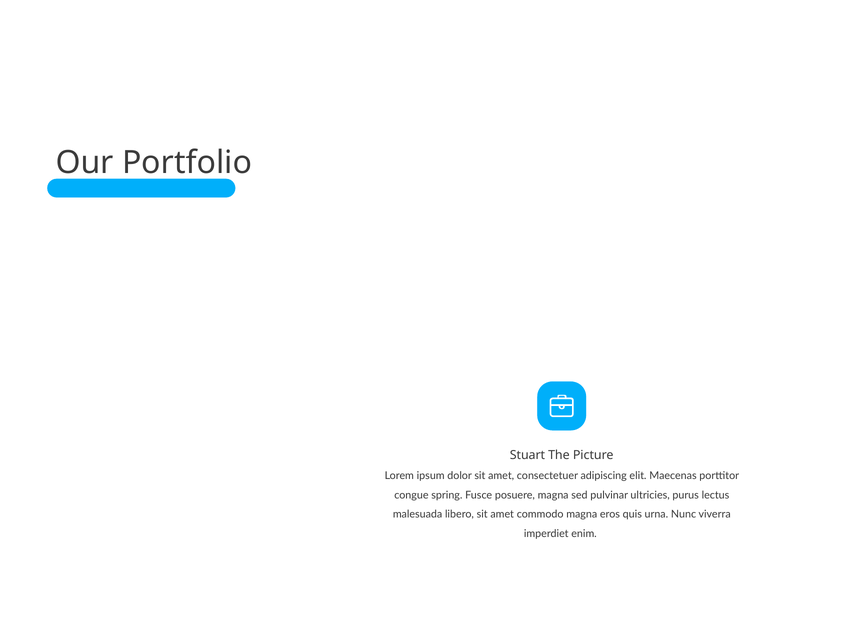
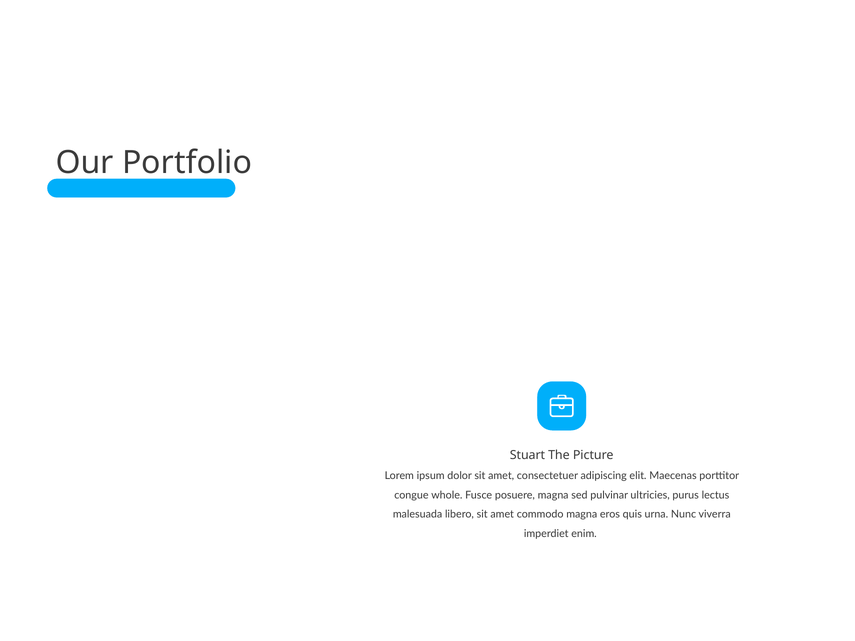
spring: spring -> whole (447, 495)
